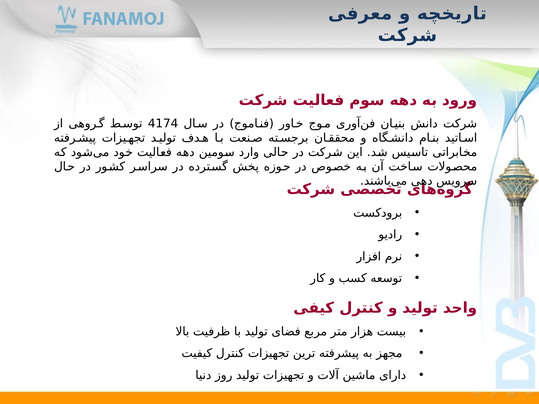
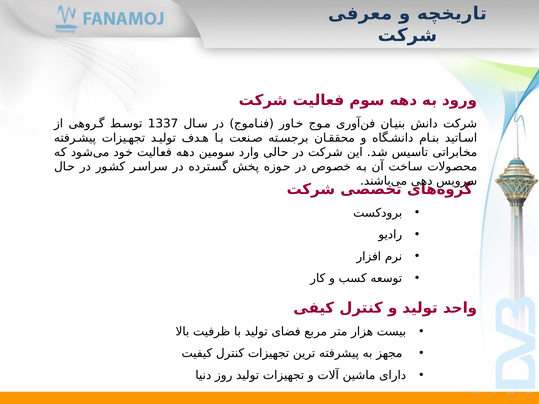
4174: 4174 -> 1337 (163, 124)
